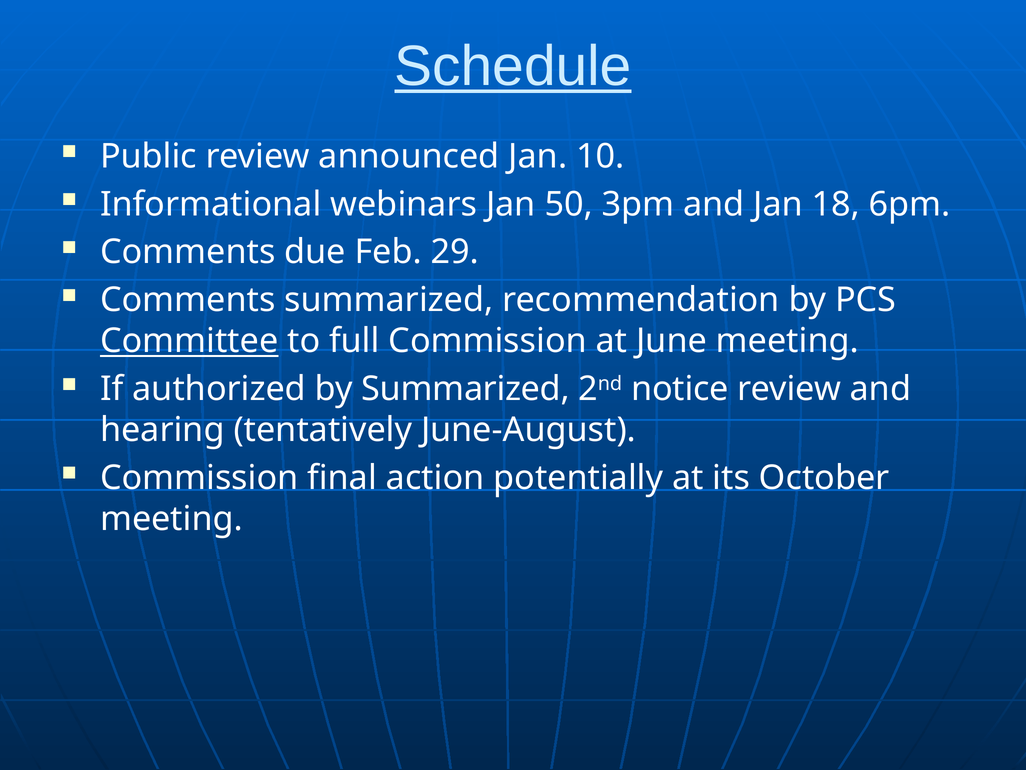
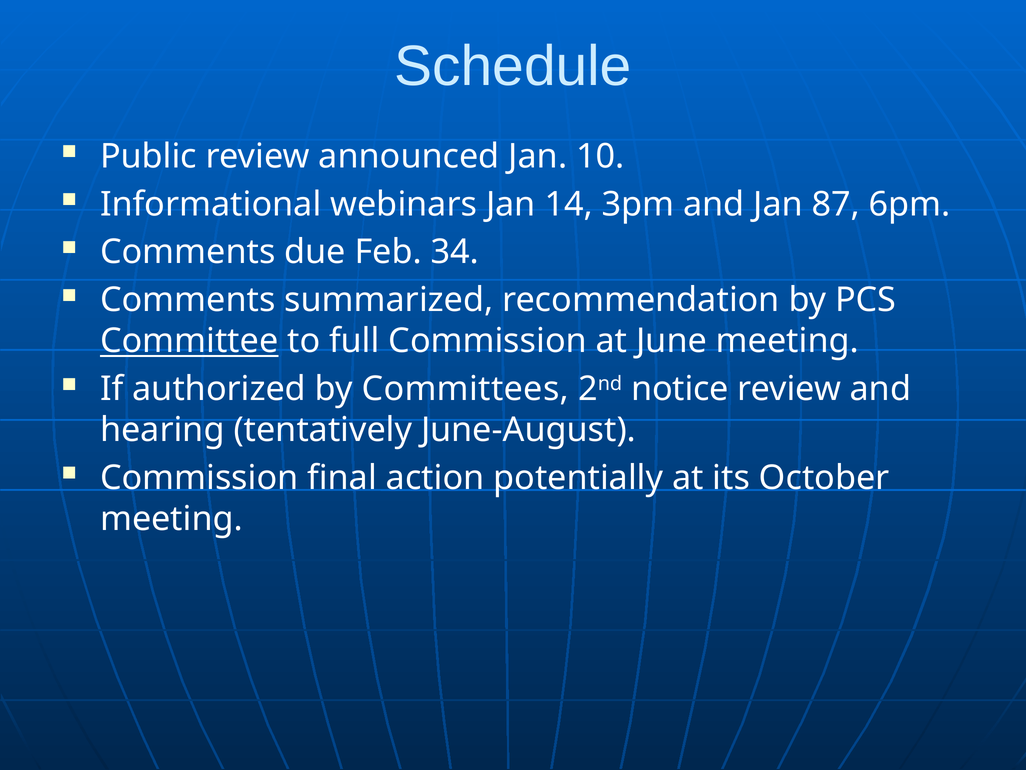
Schedule underline: present -> none (513, 67)
50: 50 -> 14 (569, 204)
18: 18 -> 87 (836, 204)
29: 29 -> 34 (455, 252)
by Summarized: Summarized -> Committees (465, 389)
